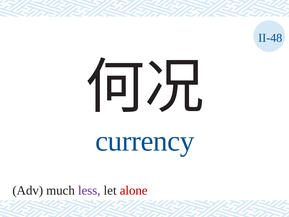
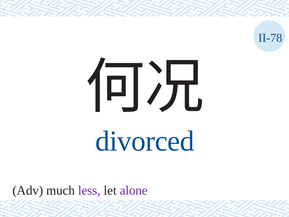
II-48: II-48 -> II-78 (270, 38)
currency: currency -> divorced (145, 141)
alone colour: red -> purple (134, 190)
